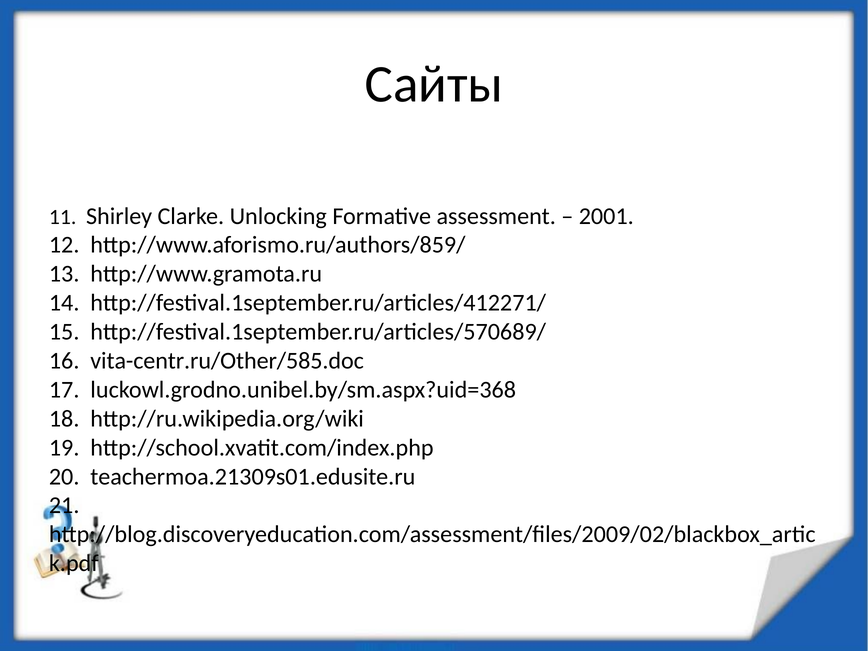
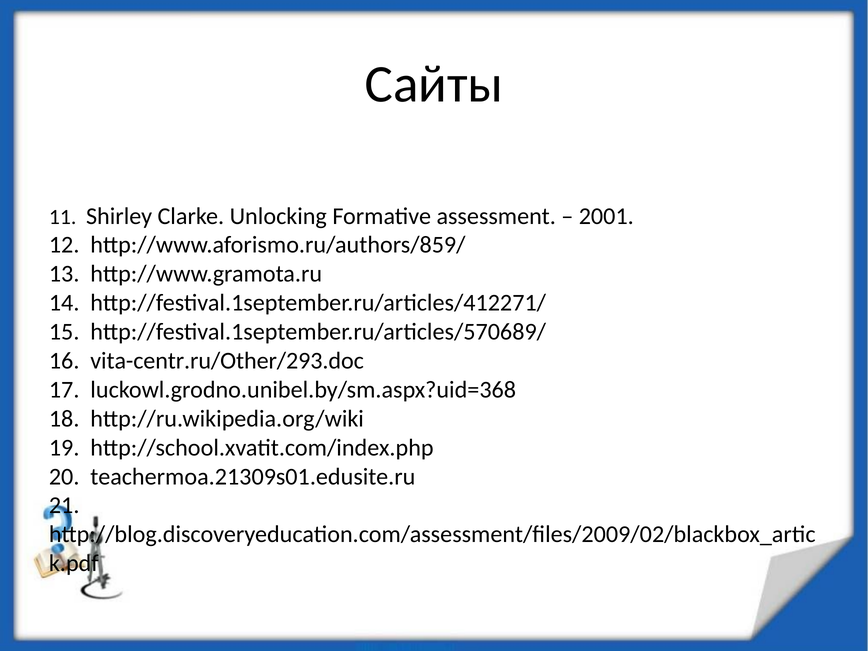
vita-centr.ru/Other/585.doc: vita-centr.ru/Other/585.doc -> vita-centr.ru/Other/293.doc (227, 361)
